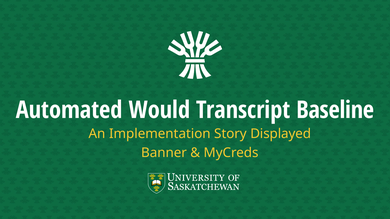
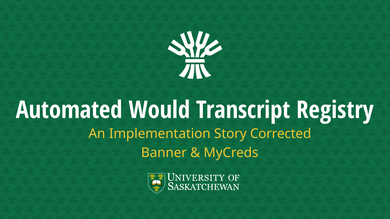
Baseline: Baseline -> Registry (335, 110)
Displayed: Displayed -> Corrected (281, 134)
